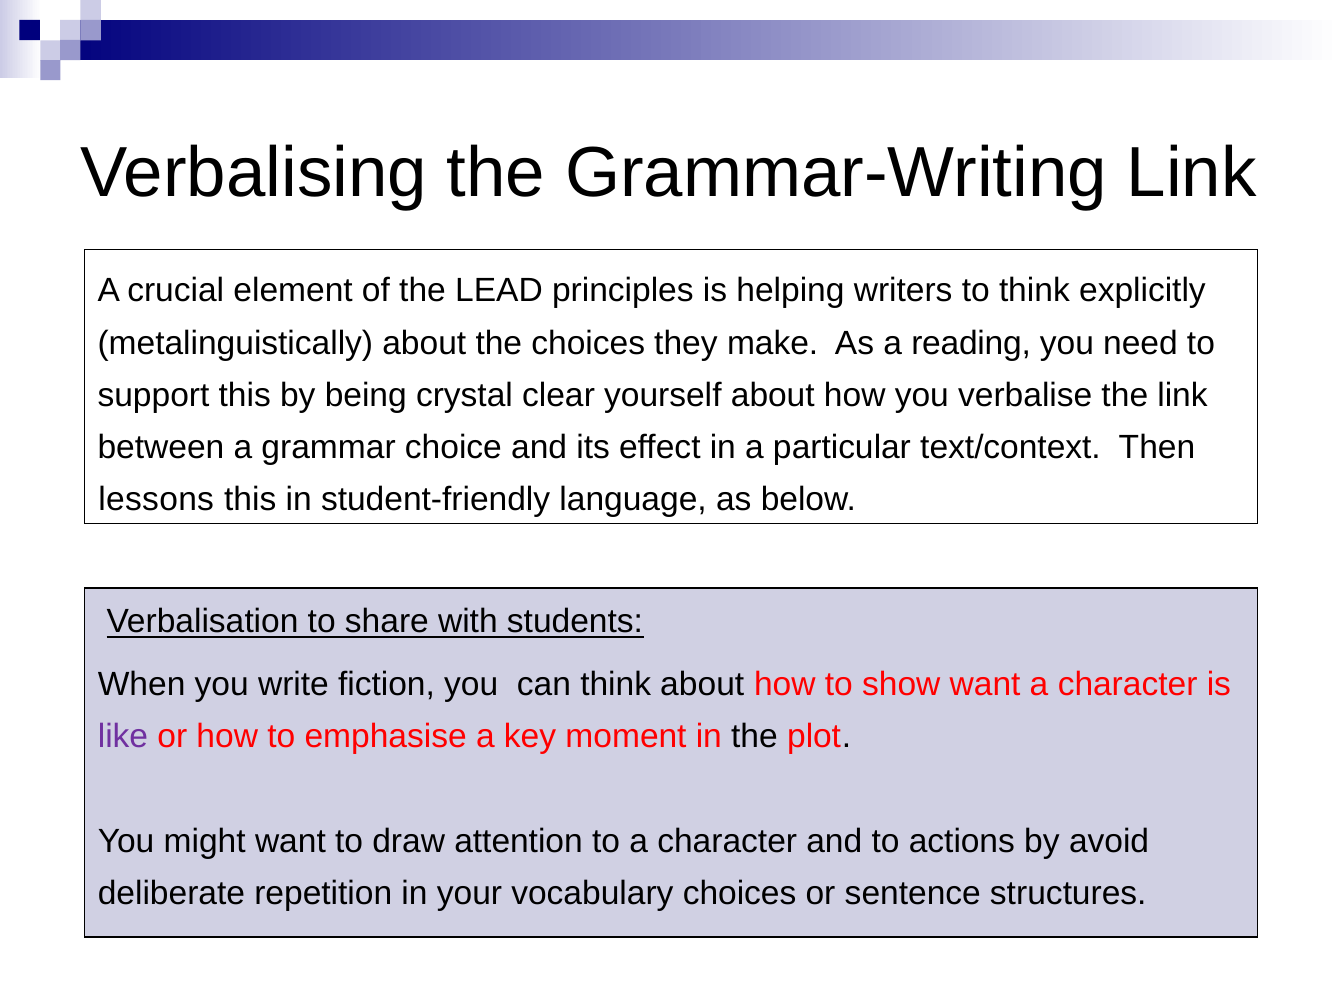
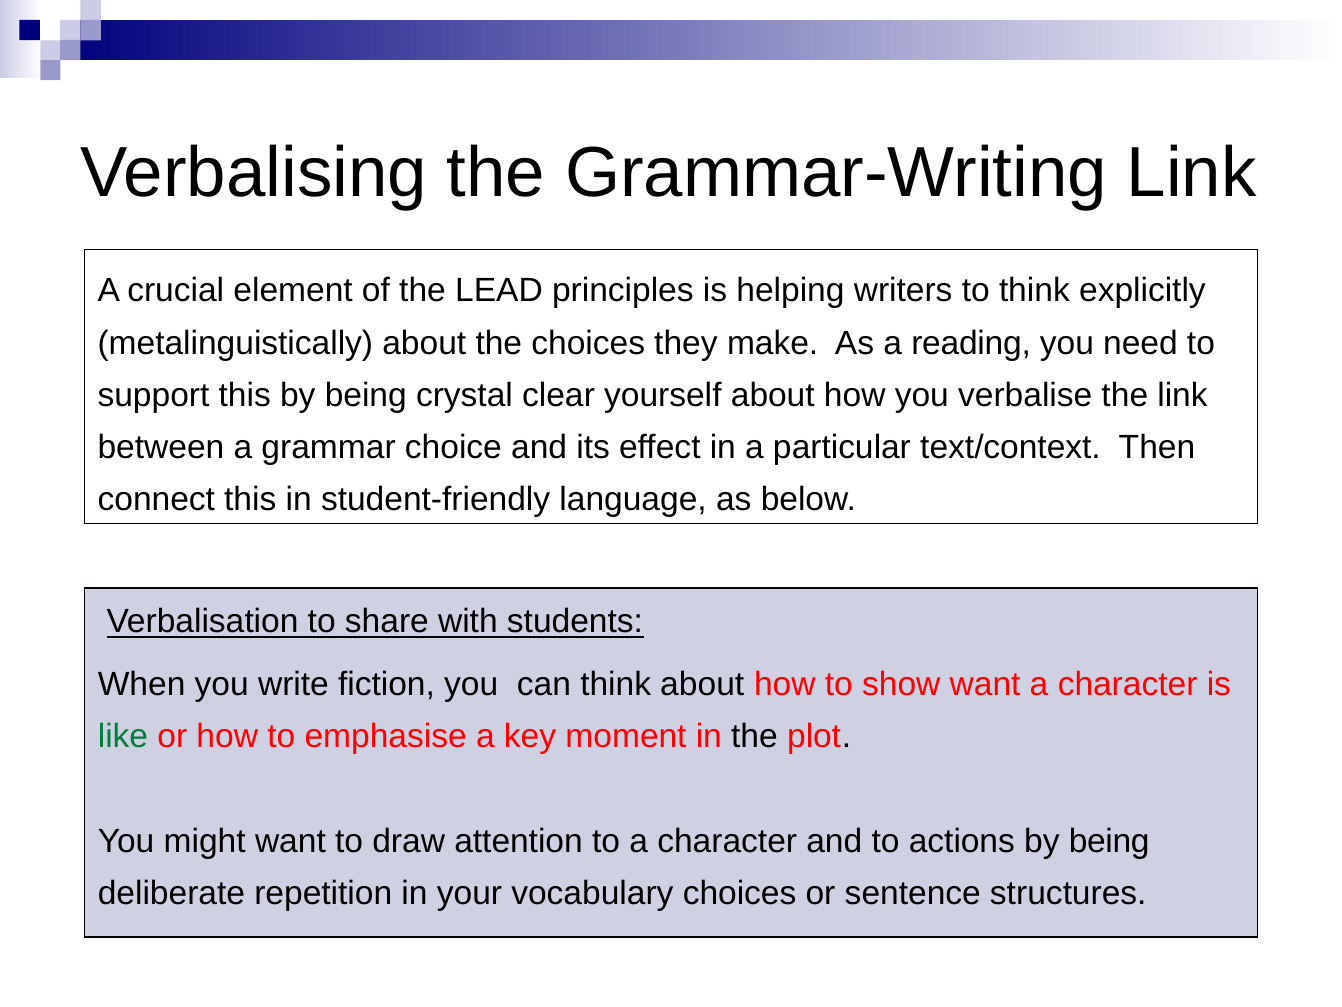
lessons: lessons -> connect (156, 499)
like colour: purple -> green (123, 736)
actions by avoid: avoid -> being (1109, 841)
